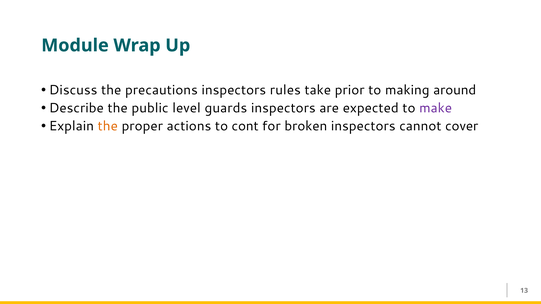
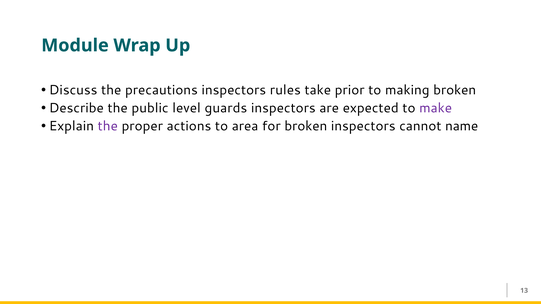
making around: around -> broken (455, 90)
the colour: orange -> purple (108, 126)
cont: cont -> area (245, 126)
cover: cover -> name (462, 126)
